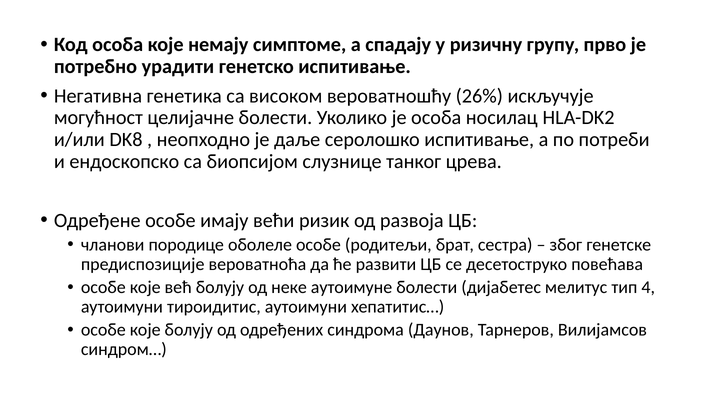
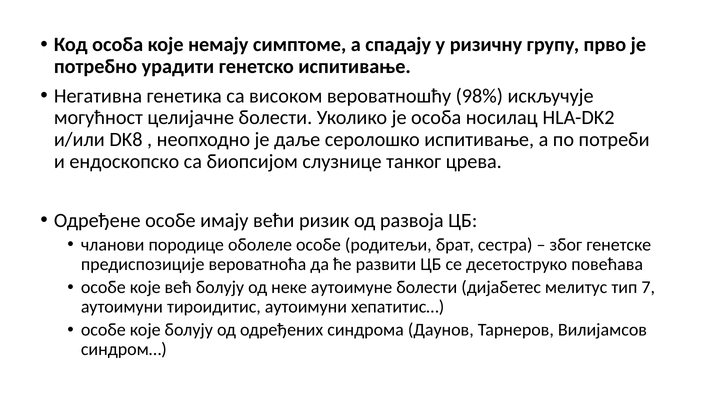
26%: 26% -> 98% (479, 96)
4: 4 -> 7 (648, 287)
